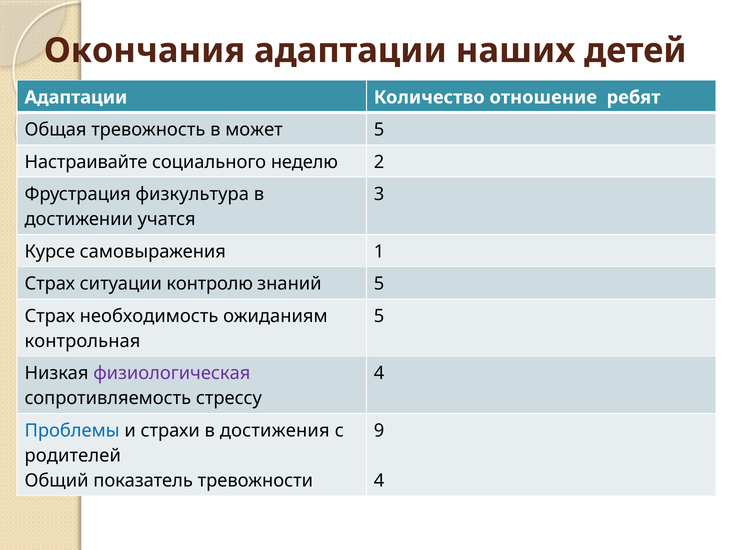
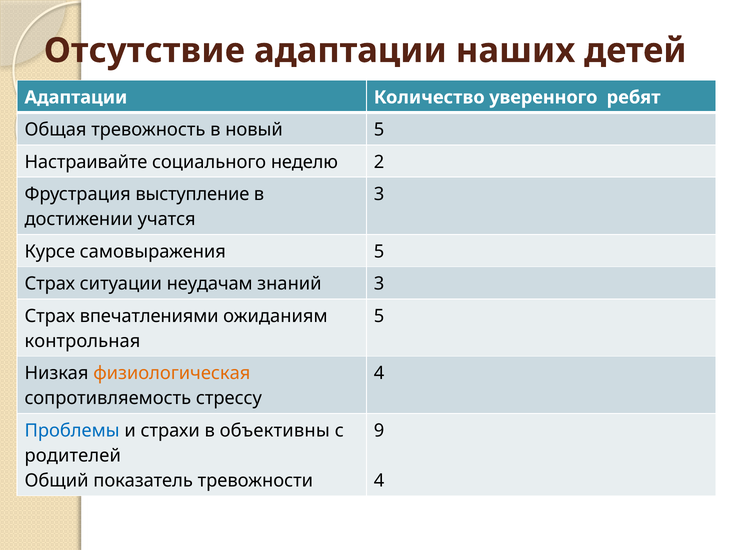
Окончания: Окончания -> Отсутствие (144, 51)
отношение: отношение -> уверенного (543, 97)
может: может -> новый (254, 130)
физкультура: физкультура -> выступление (192, 194)
самовыражения 1: 1 -> 5 (379, 251)
контролю: контролю -> неудачам (210, 284)
знаний 5: 5 -> 3 (379, 284)
необходимость: необходимость -> впечатлениями (149, 316)
физиологическая colour: purple -> orange (172, 373)
достижения: достижения -> объективны (275, 430)
